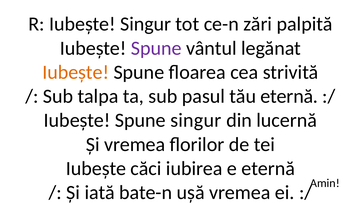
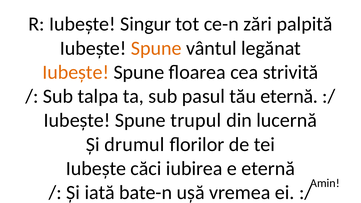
Spune colour: purple -> orange (156, 48)
Spune singur: singur -> trupul (196, 120)
Și vremea: vremea -> drumul (134, 144)
